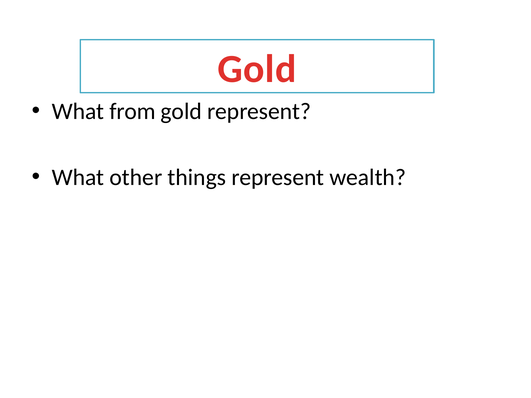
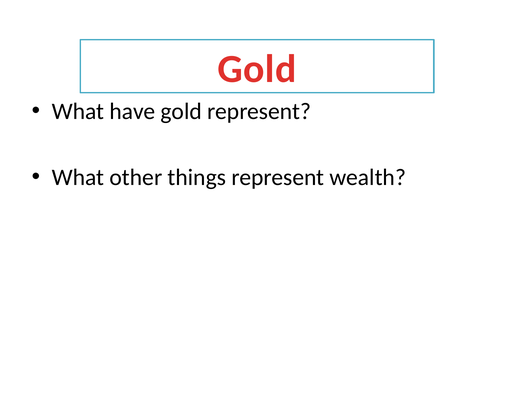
from: from -> have (132, 111)
